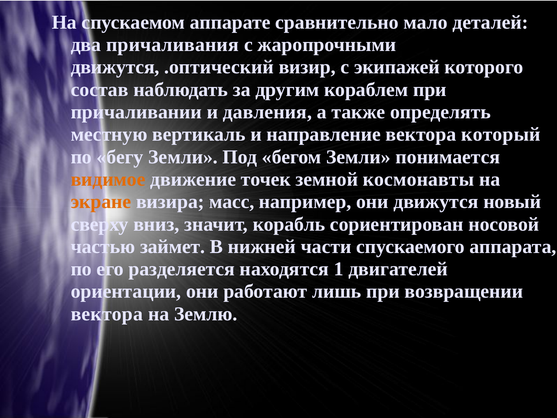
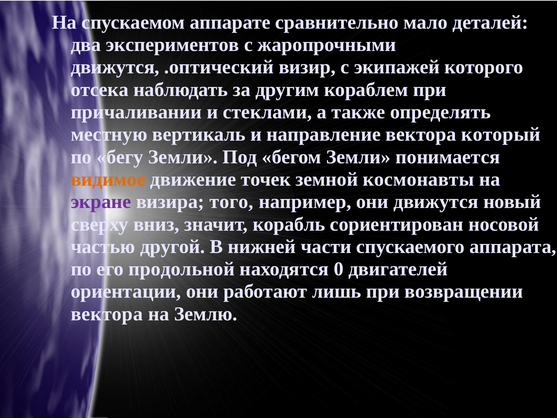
причаливания: причаливания -> экспериментов (173, 45)
состав: состав -> отсека (100, 90)
давления: давления -> стеклами (267, 112)
экране colour: orange -> purple (101, 202)
масс: масс -> того (232, 202)
займет: займет -> другой (173, 246)
разделяется: разделяется -> продольной (182, 269)
1: 1 -> 0 (339, 269)
